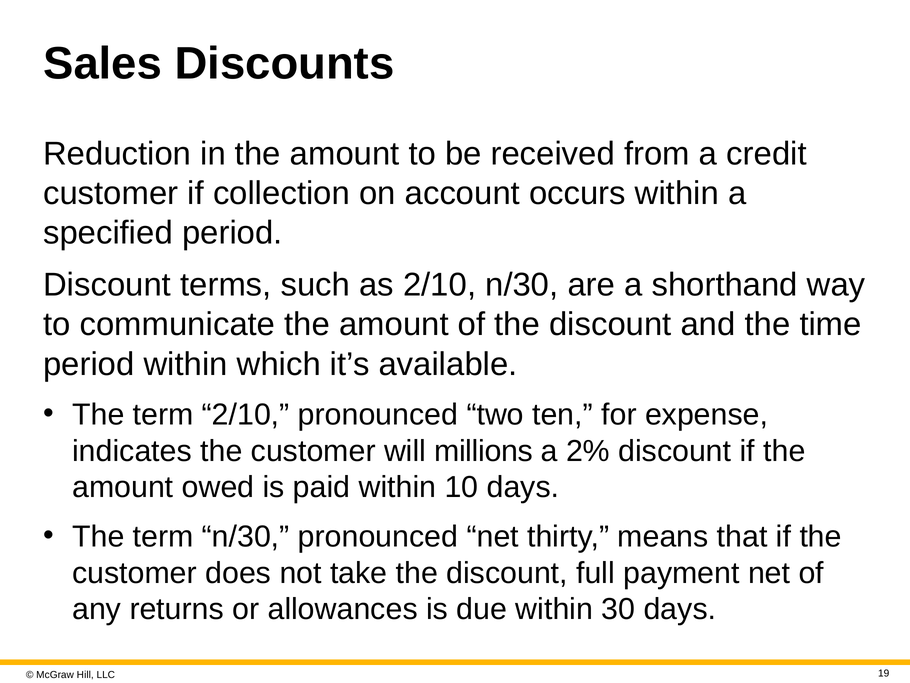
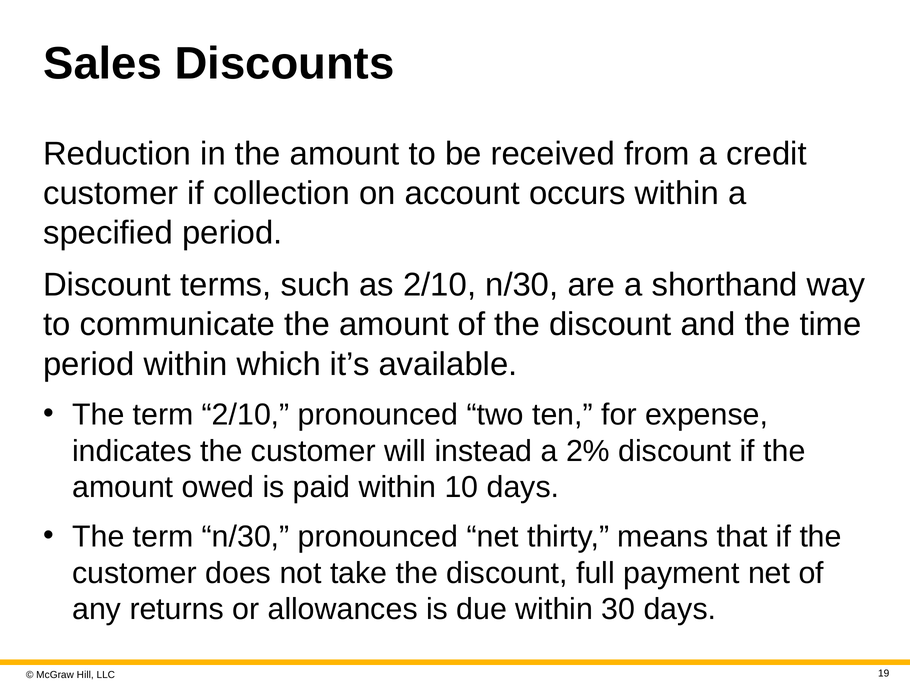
millions: millions -> instead (483, 451)
